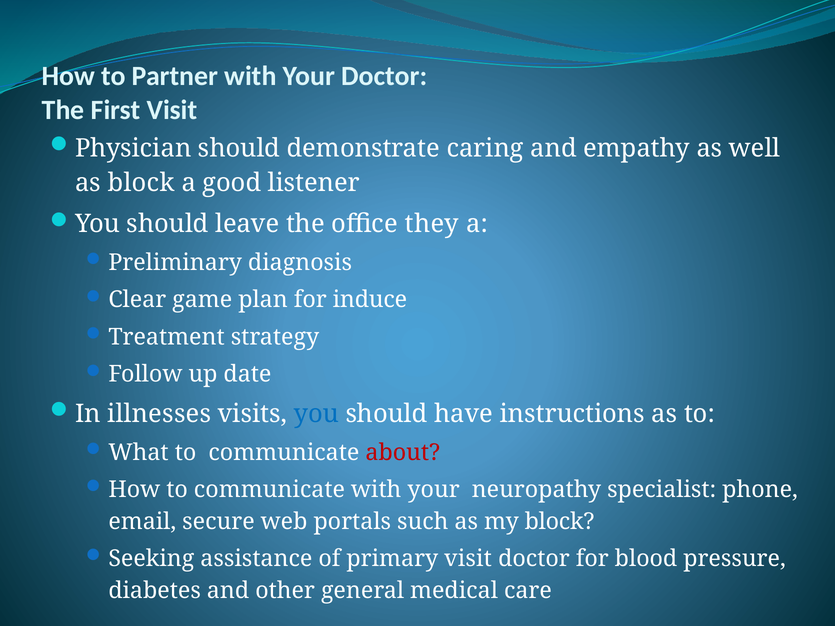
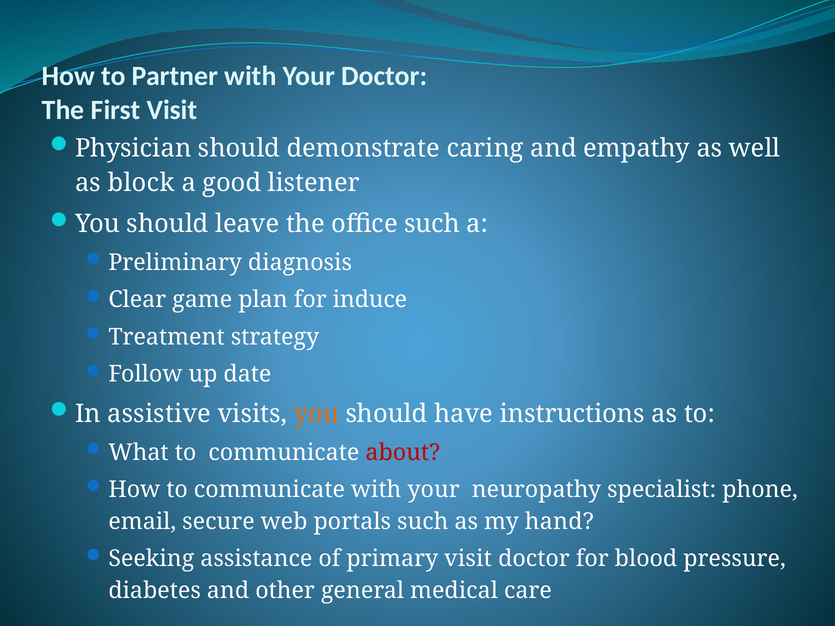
office they: they -> such (432, 224)
illnesses: illnesses -> assistive (159, 414)
you colour: blue -> orange (316, 414)
my block: block -> hand (559, 522)
